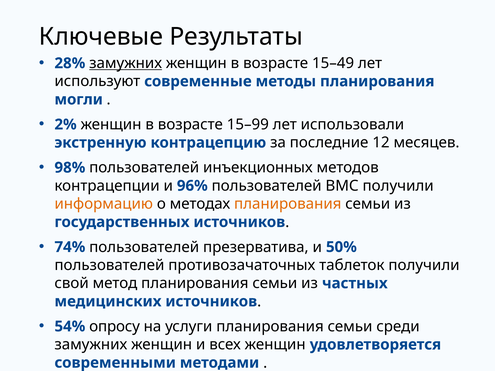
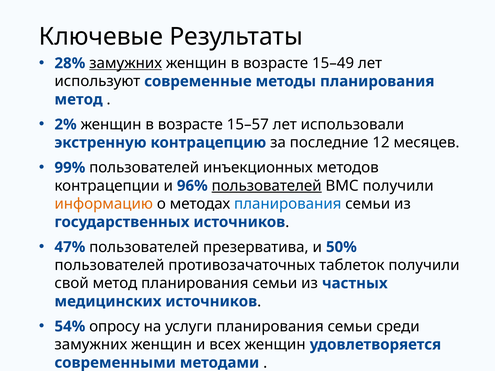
могли: могли -> метод (79, 100)
15–99: 15–99 -> 15–57 (248, 125)
98%: 98% -> 99% (70, 168)
пользователей underline: none -> present (267, 186)
планирования colour: orange -> blue (288, 204)
74%: 74% -> 47% (70, 247)
